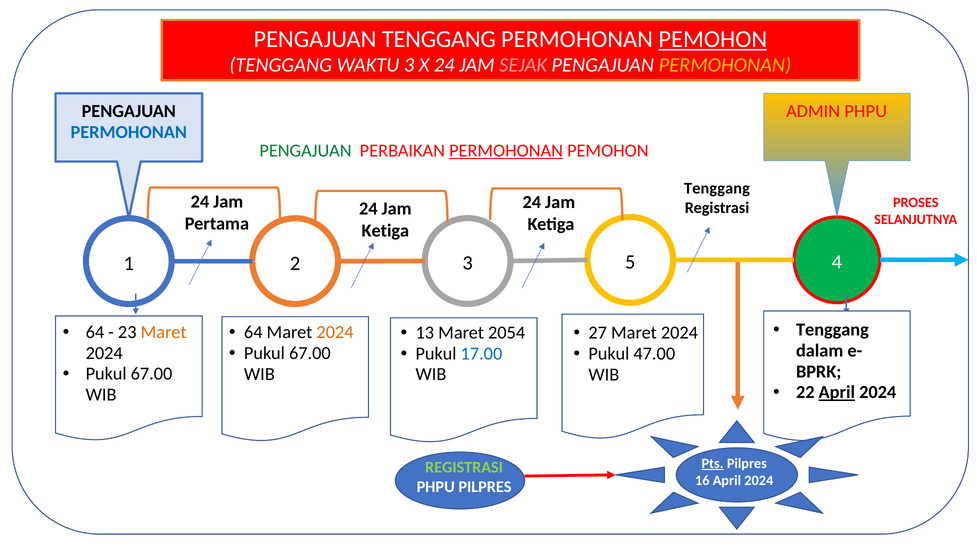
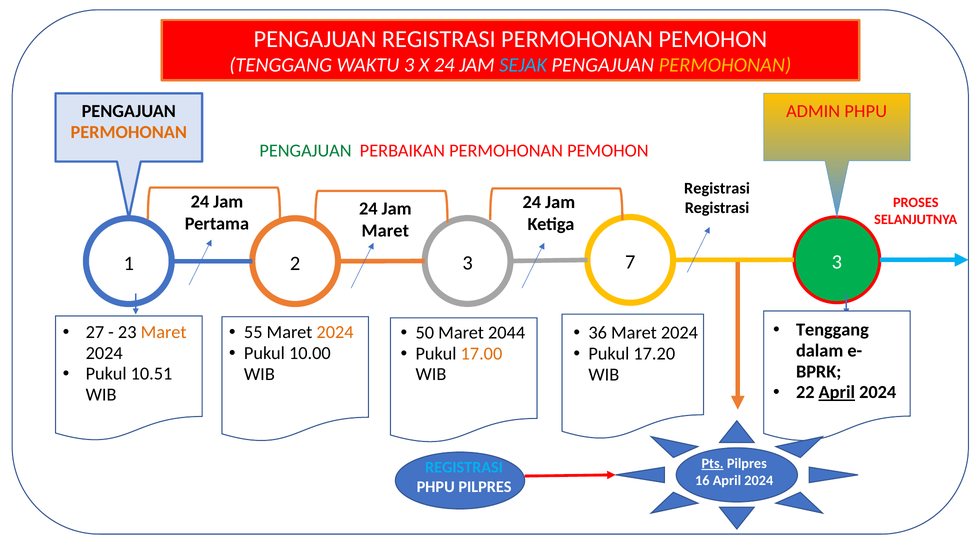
PENGAJUAN TENGGANG: TENGGANG -> REGISTRASI (439, 39)
PEMOHON underline: present -> none (713, 39)
SEJAK colour: pink -> light blue (523, 65)
PERMOHONAN colour: blue -> orange (129, 132)
PERMOHONAN underline: present -> none (506, 151)
Tenggang: Tenggang -> Registrasi (717, 188)
Ketiga: Ketiga -> Maret (385, 230)
5: 5 -> 7 (630, 262)
1 4: 4 -> 3 (837, 262)
64: 64 -> 27 (95, 332)
64: 64 -> 55 (253, 332)
13: 13 -> 50 (425, 332)
2054: 2054 -> 2044 (507, 332)
27: 27 -> 36 (598, 332)
67.00: 67.00 -> 10.00 (310, 353)
17.00 colour: blue -> orange (481, 353)
47.00: 47.00 -> 17.20 (654, 353)
67.00: 67.00 -> 10.51 (152, 374)
REGISTRASI colour: light green -> light blue (464, 467)
